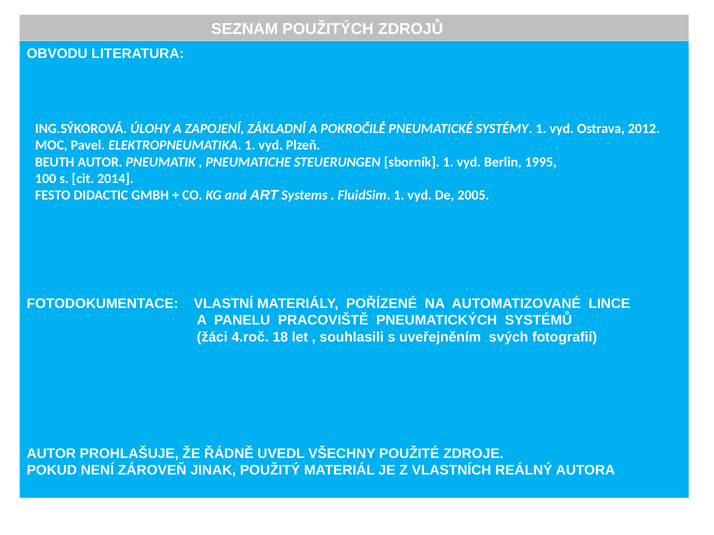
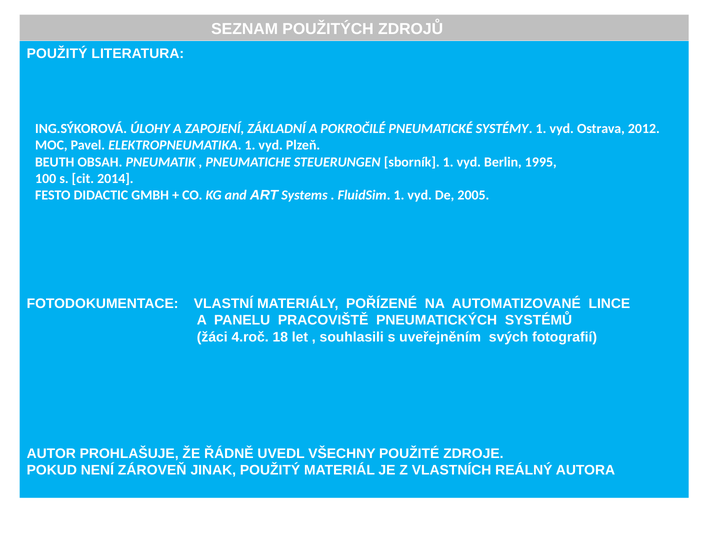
OBVODU: OBVODU -> POUŽITÝ (57, 54)
BEUTH AUTOR: AUTOR -> OBSAH (100, 162)
